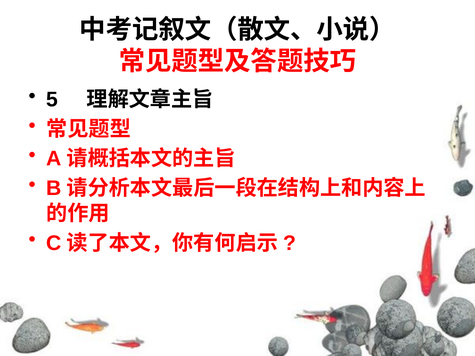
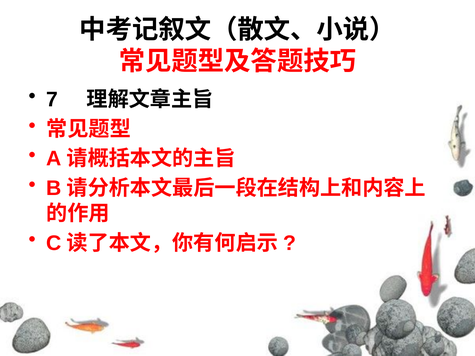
5: 5 -> 7 (52, 100)
